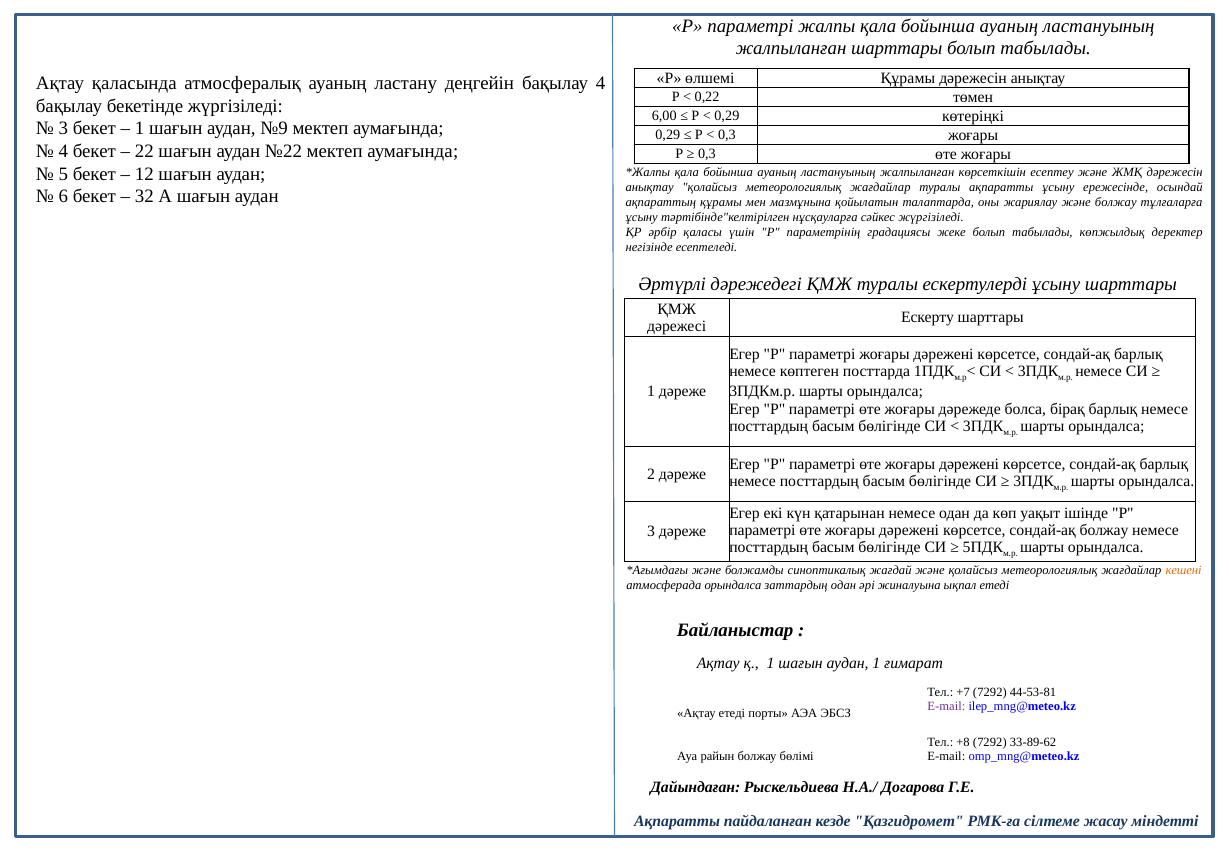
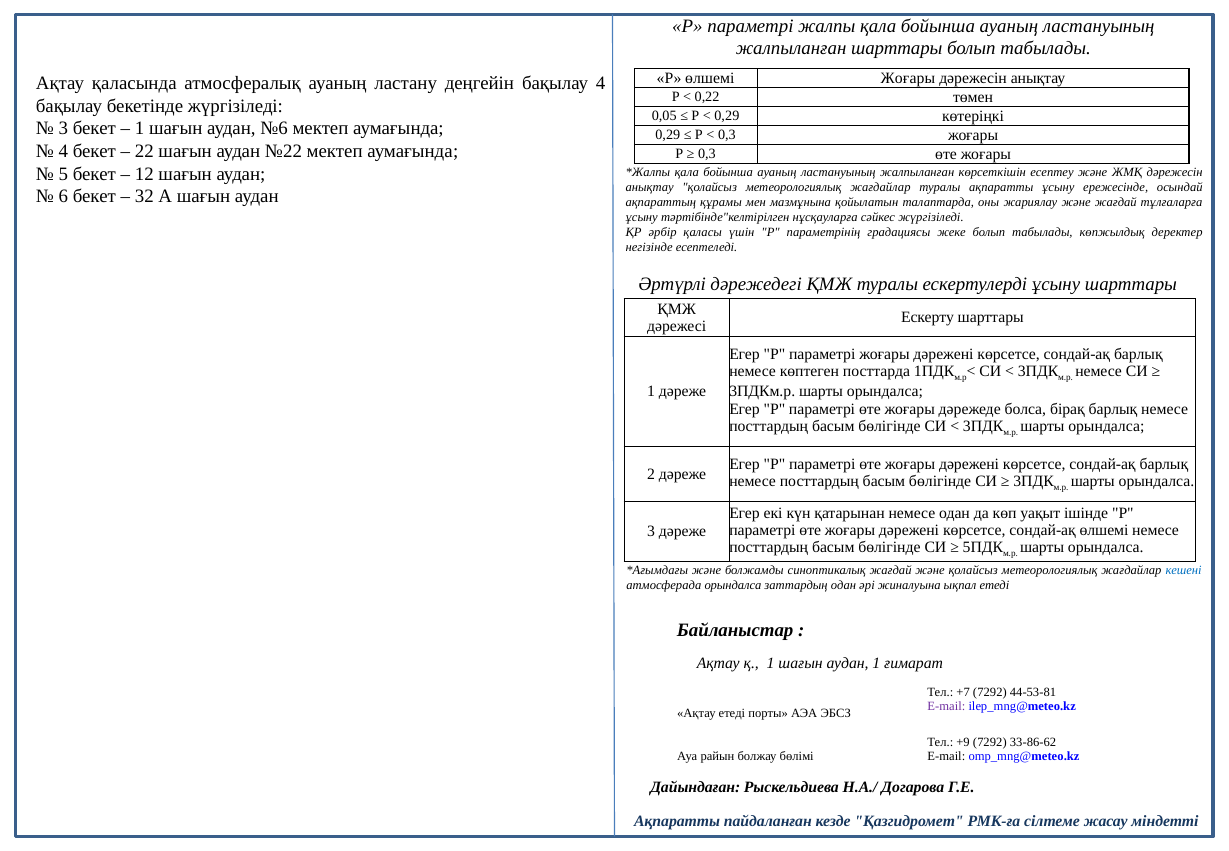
өлшемі Құрамы: Құрамы -> Жоғары (908, 78)
6,00: 6,00 -> 0,05 (664, 116)
№9: №9 -> №6 (274, 129)
және болжау: болжау -> жағдай (1116, 203)
сондай-ақ болжау: болжау -> өлшемі (1104, 530)
кешені colour: orange -> blue (1184, 570)
+8: +8 -> +9 (963, 742)
33-89-62: 33-89-62 -> 33-86-62 (1033, 742)
